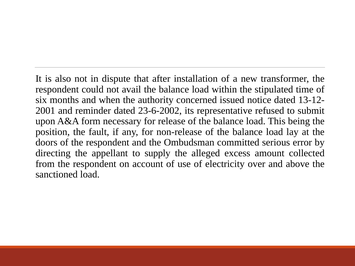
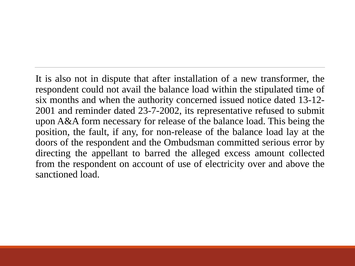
23-6-2002: 23-6-2002 -> 23-7-2002 (160, 111)
supply: supply -> barred (157, 153)
